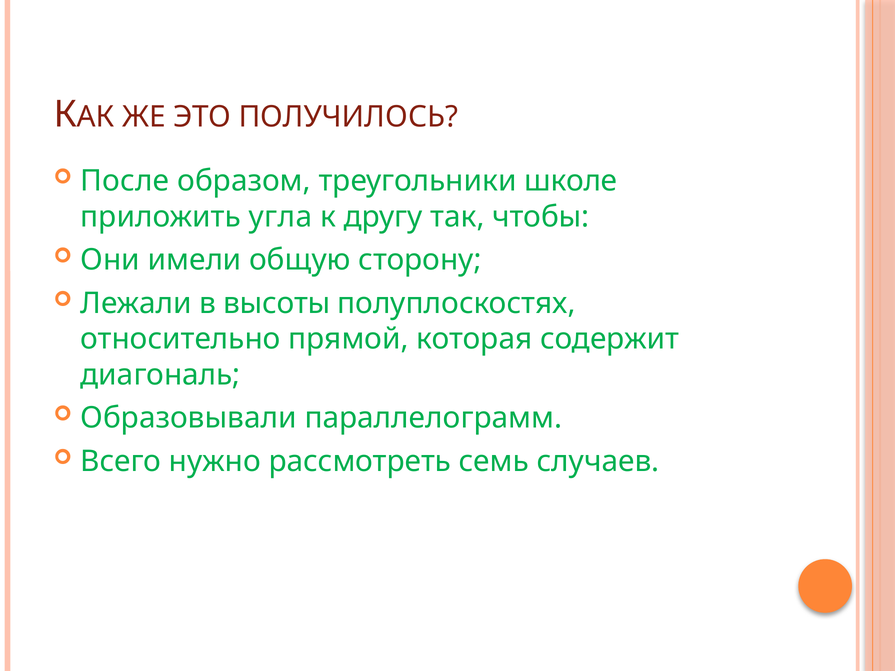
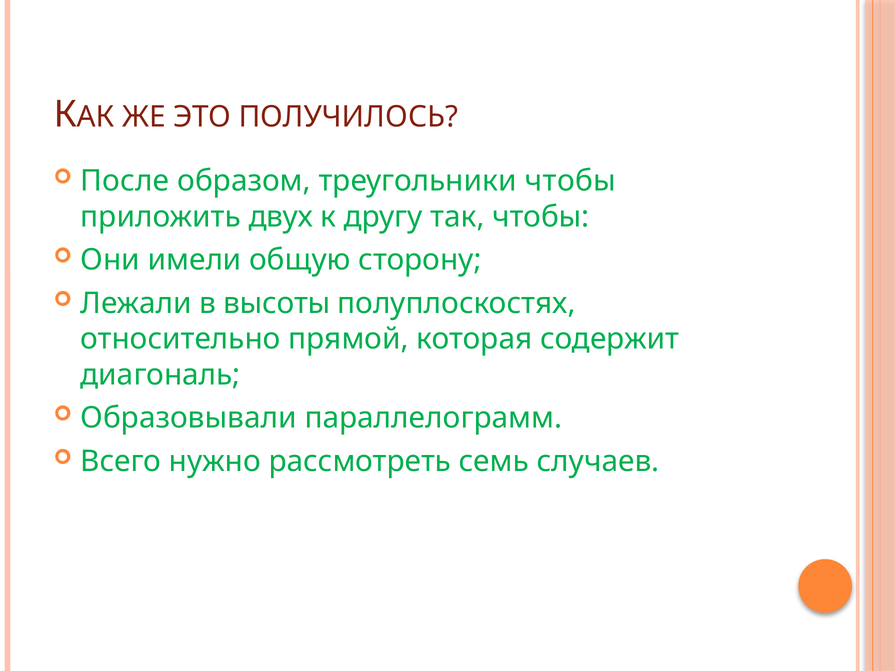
треугольники школе: школе -> чтобы (570, 181)
угла: угла -> двух (281, 217)
